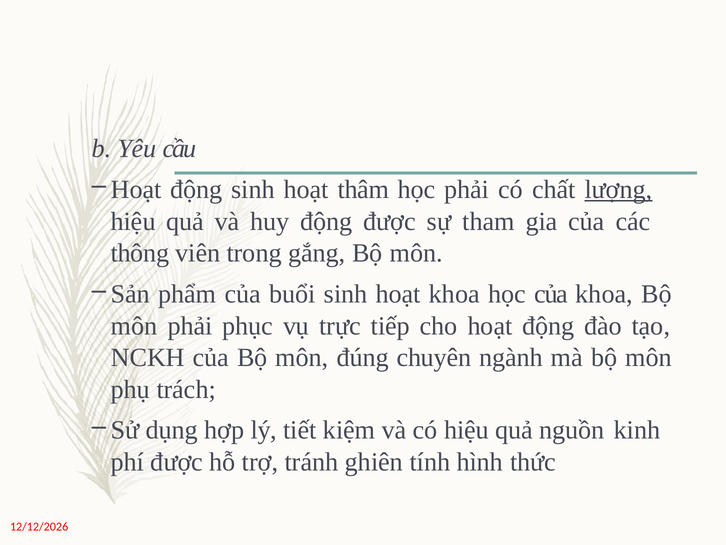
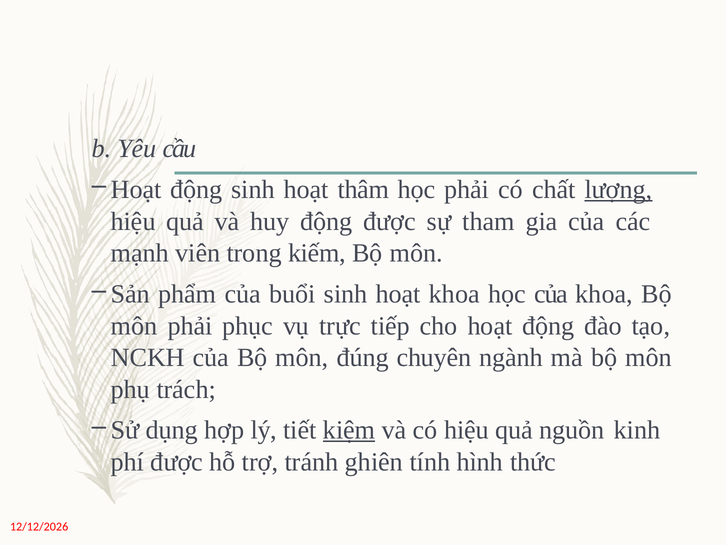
thông: thông -> mạnh (140, 253)
gắng: gắng -> kiếm (317, 253)
kiệm underline: none -> present (349, 430)
